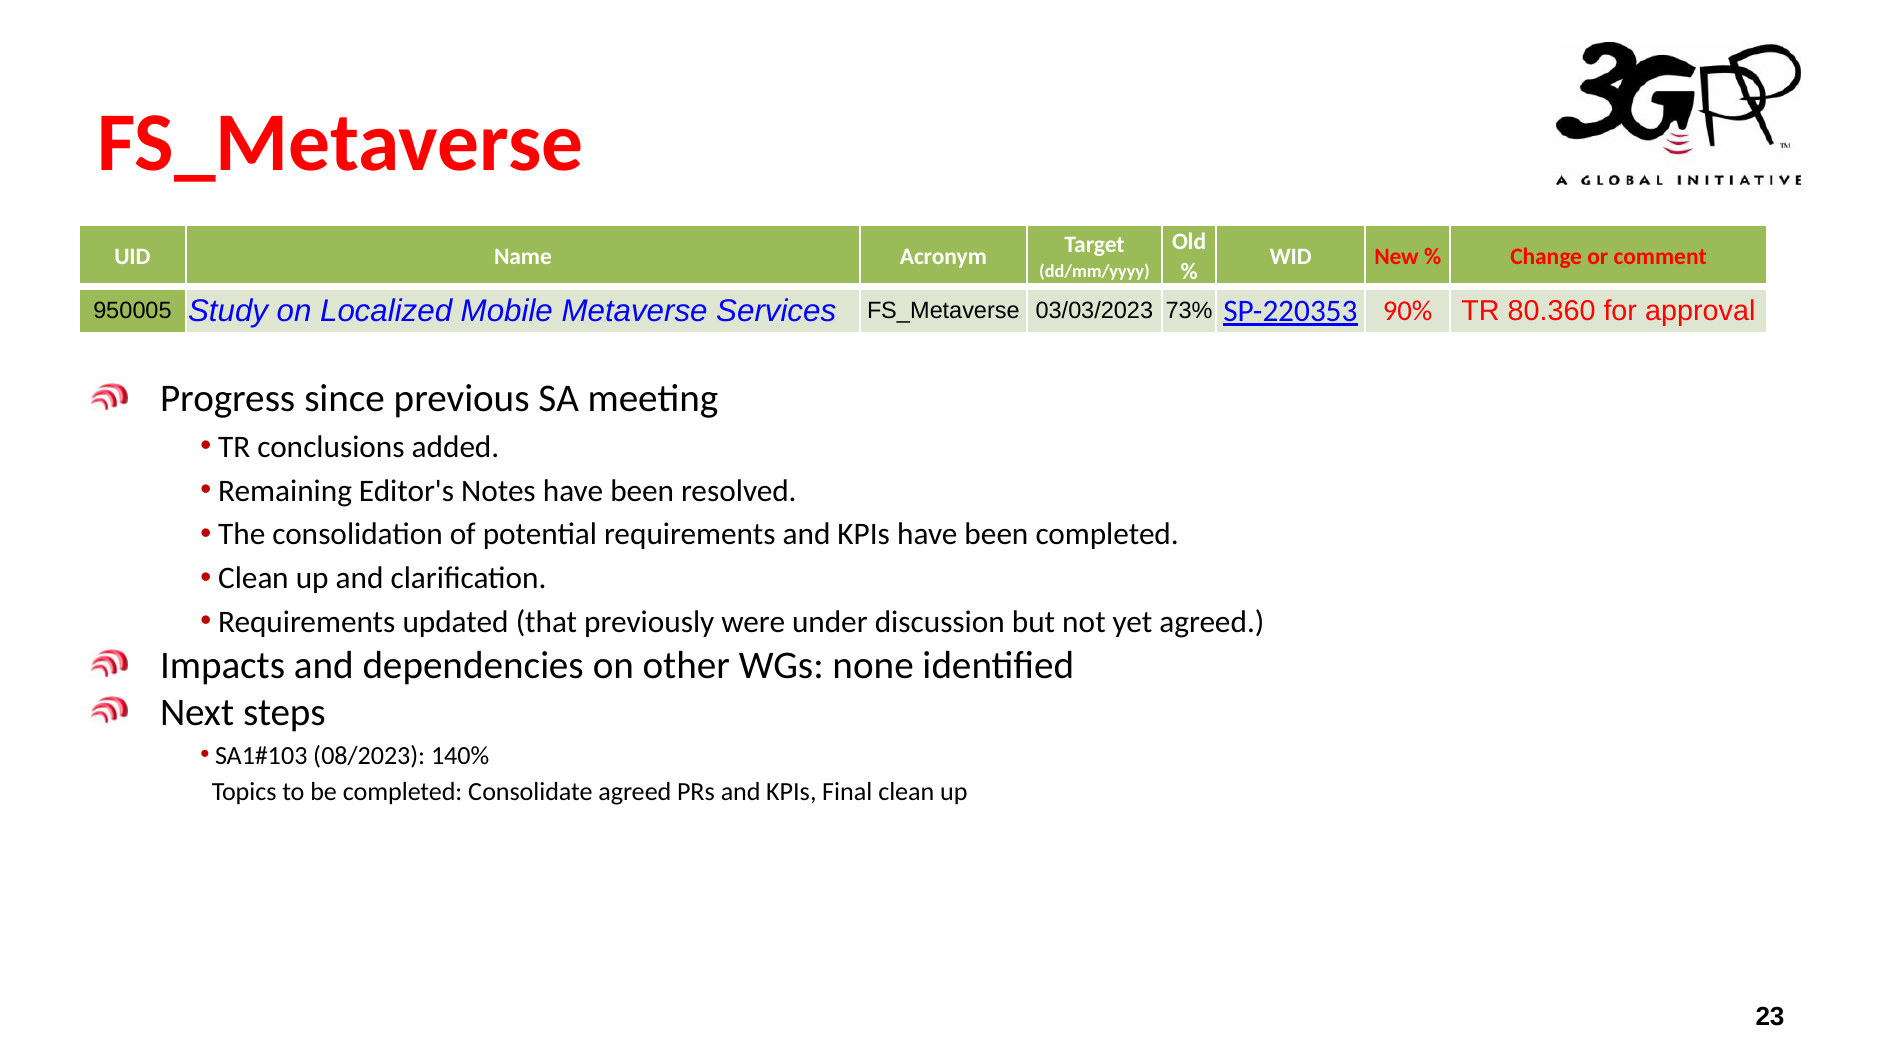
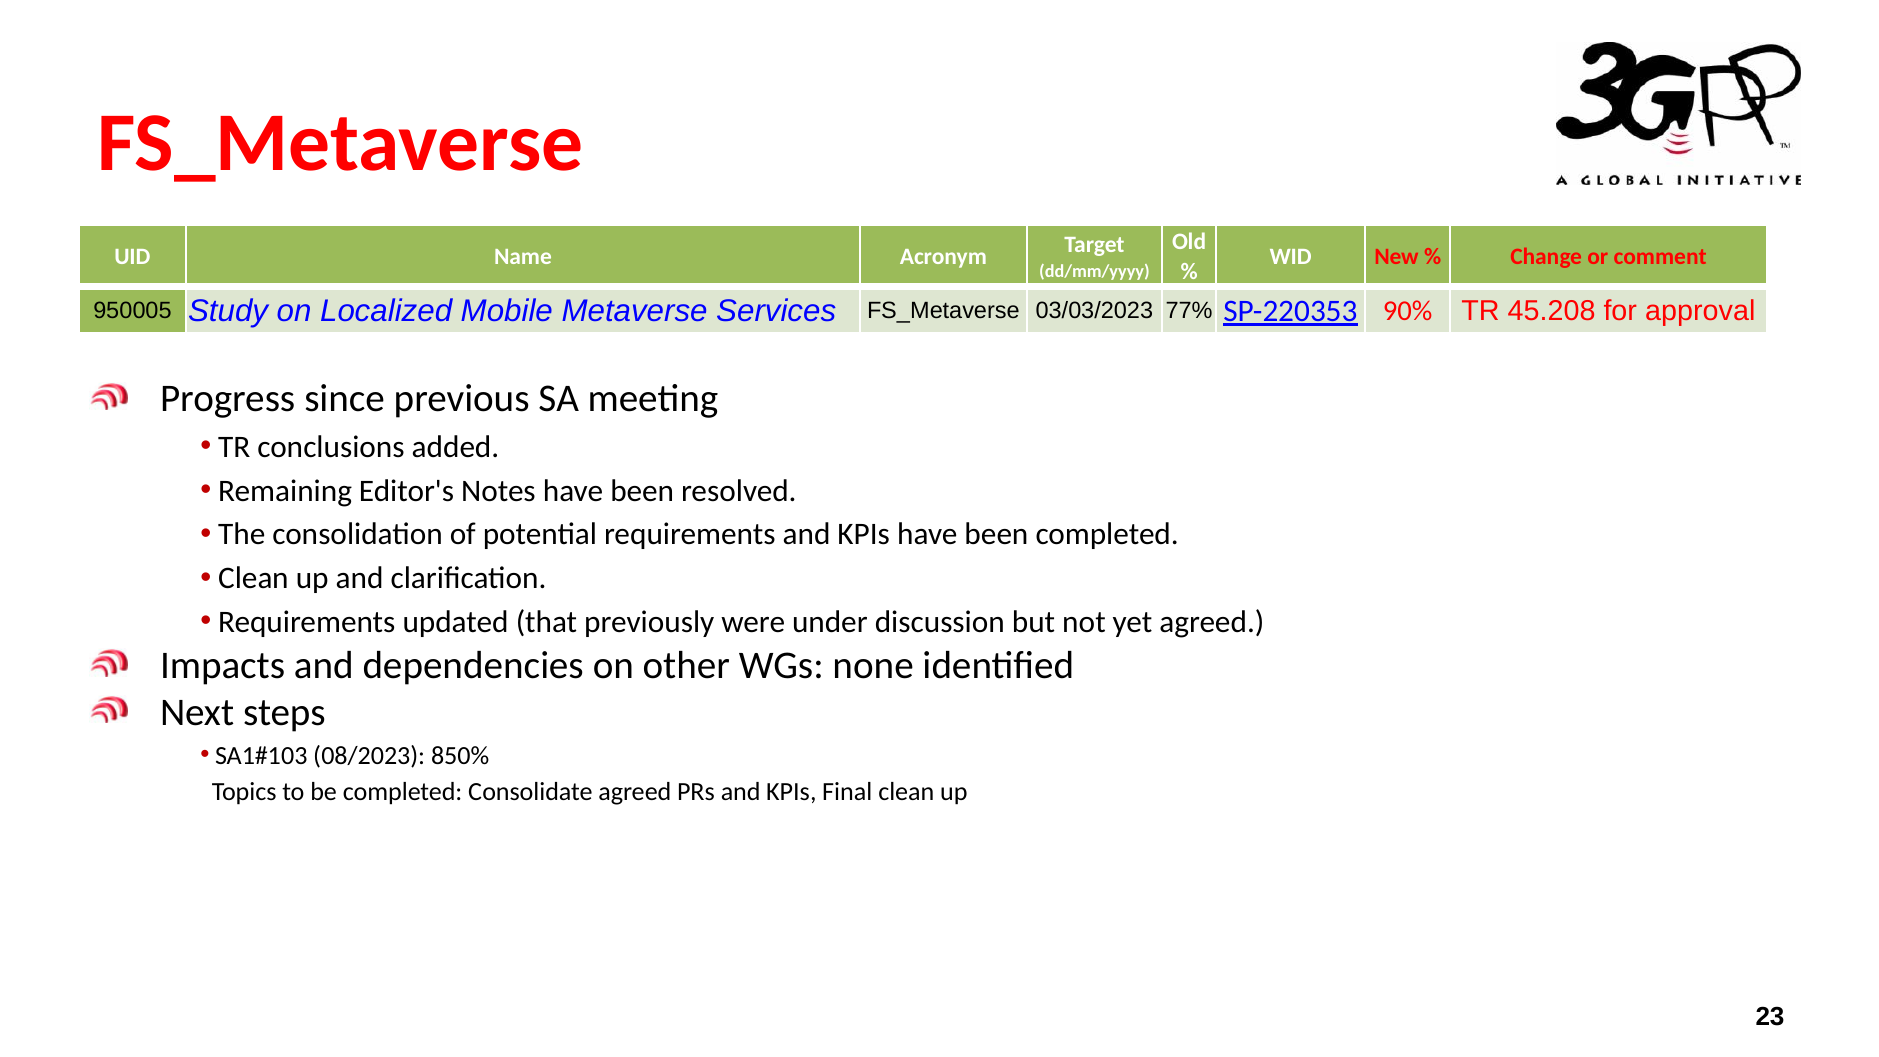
73%: 73% -> 77% (1189, 311)
80.360: 80.360 -> 45.208 (1552, 311)
140%: 140% -> 850% (460, 756)
